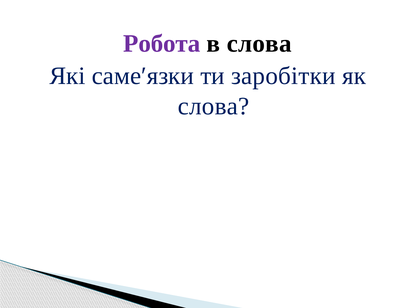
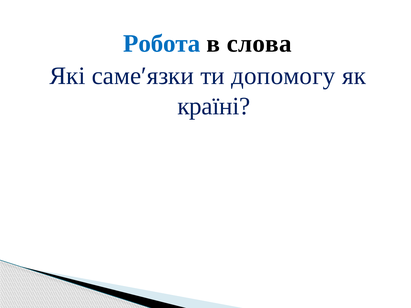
Робота colour: purple -> blue (162, 44)
заробітки: заробітки -> допомогу (283, 76)
слова: слова -> країні (214, 106)
